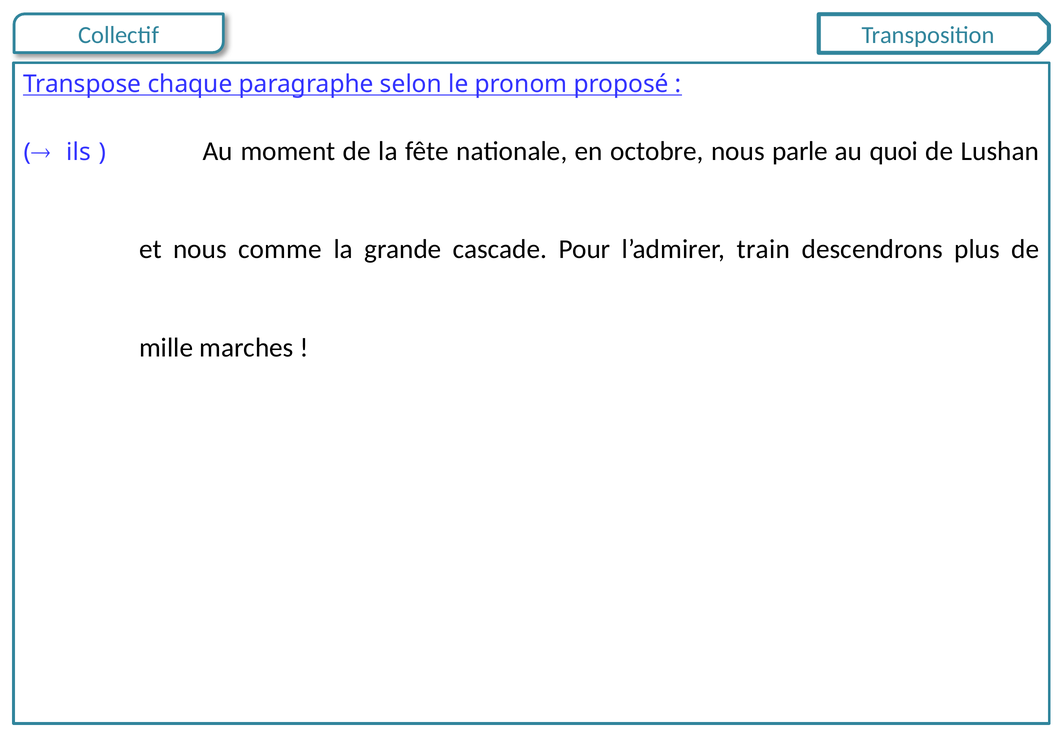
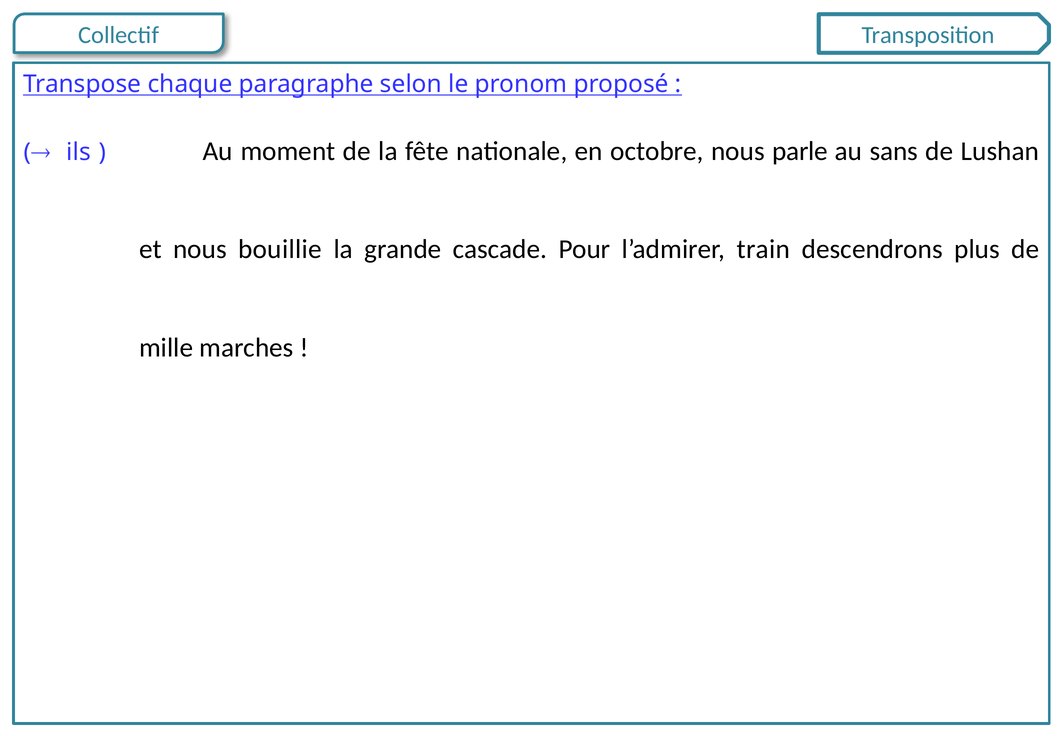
quoi: quoi -> sans (894, 151)
comme: comme -> bouillie (280, 250)
